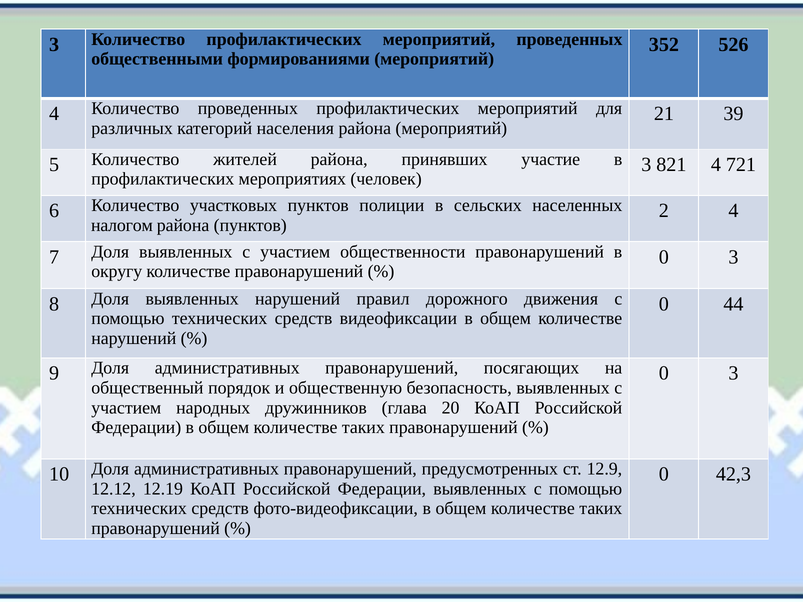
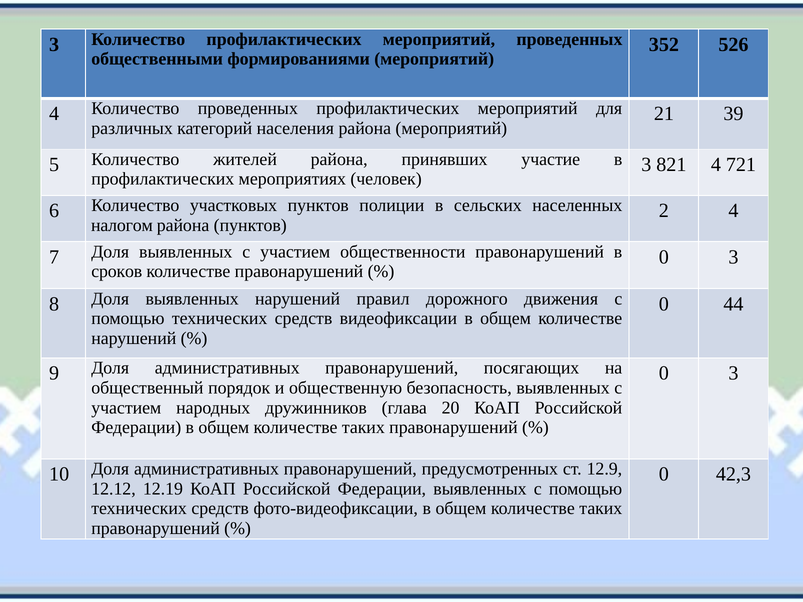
округу: округу -> сроков (117, 272)
